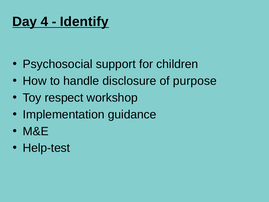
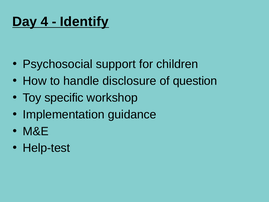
purpose: purpose -> question (195, 81)
respect: respect -> specific (64, 98)
